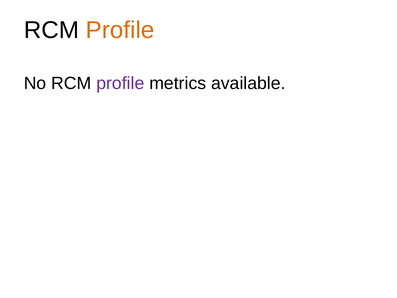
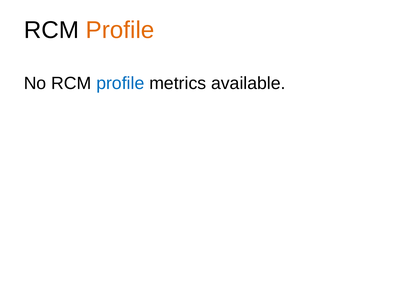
profile colour: purple -> blue (120, 83)
